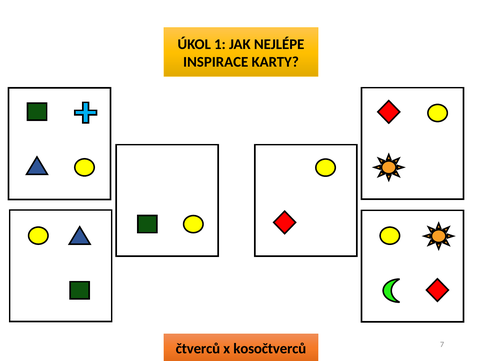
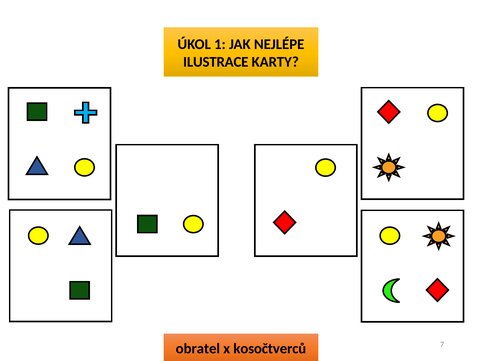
INSPIRACE: INSPIRACE -> ILUSTRACE (216, 62)
čtverců: čtverců -> obratel (198, 349)
